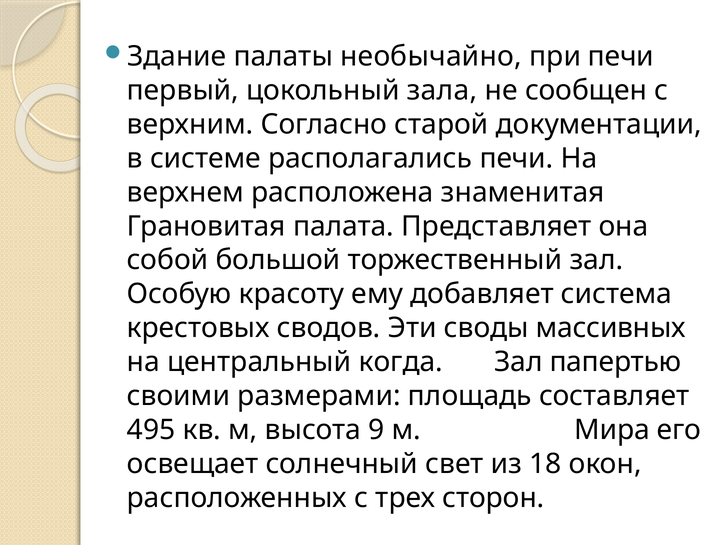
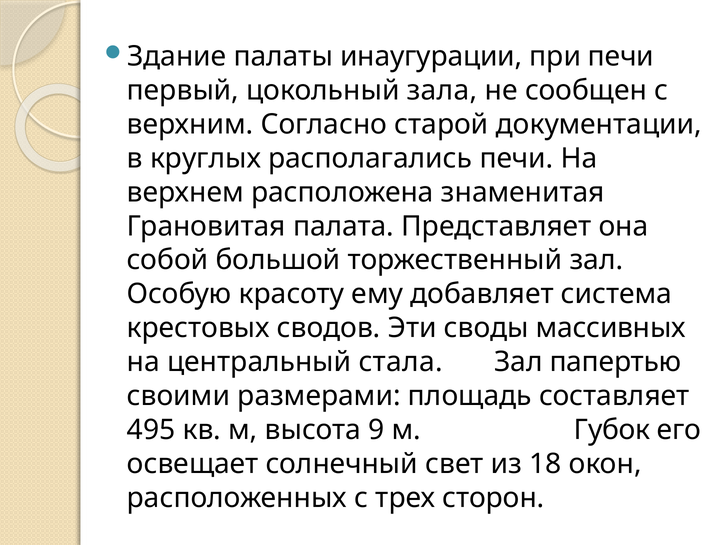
необычайно: необычайно -> инаугурации (431, 57)
системе: системе -> круглых (206, 158)
когда: когда -> стала (401, 362)
Мира: Мира -> Губок (612, 429)
